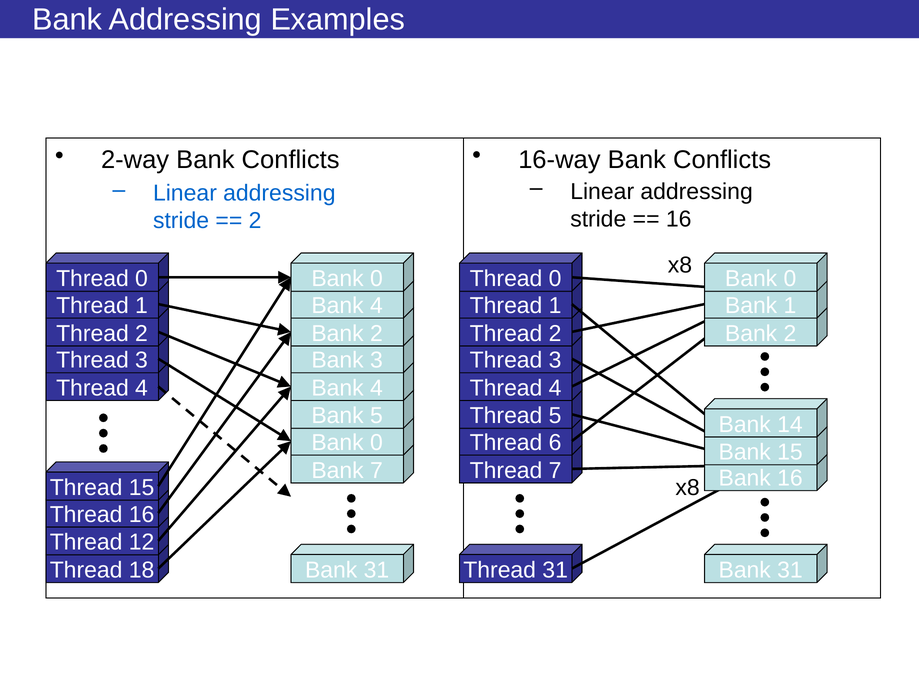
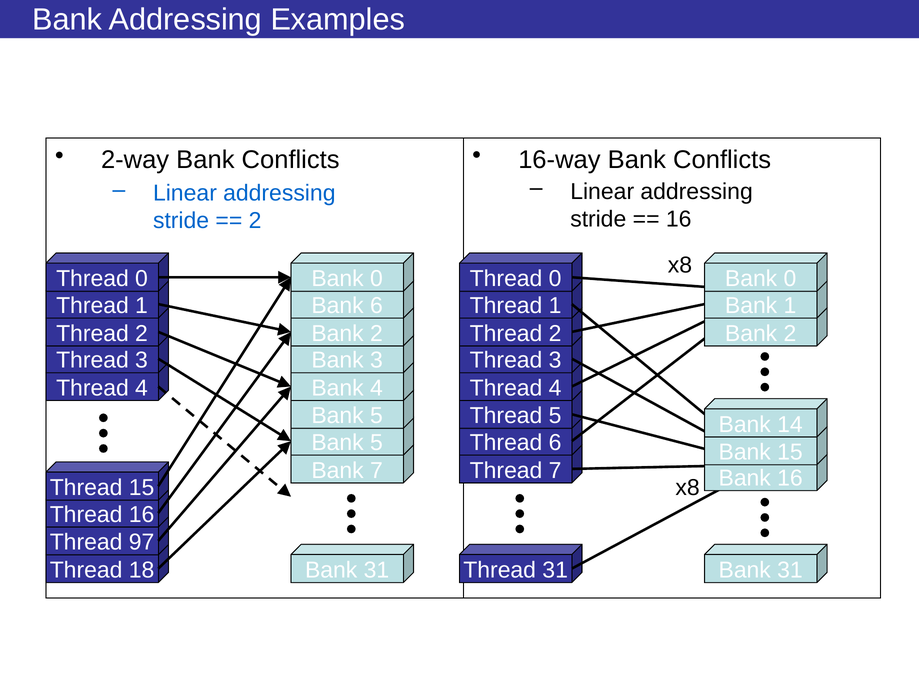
4: 4 -> 6 (376, 305)
0: 0 -> 5 (376, 442)
12: 12 -> 97 (142, 542)
